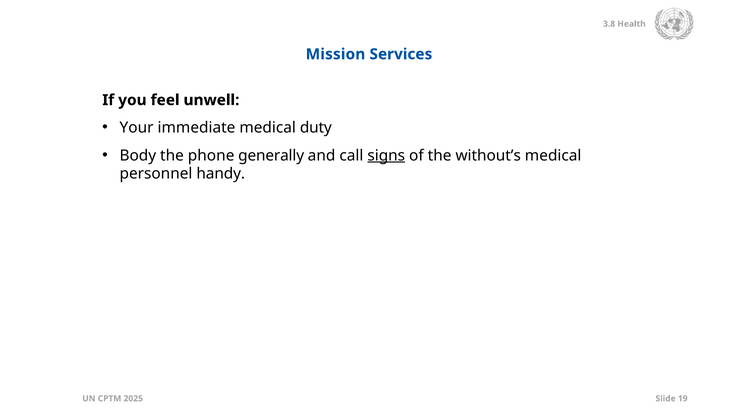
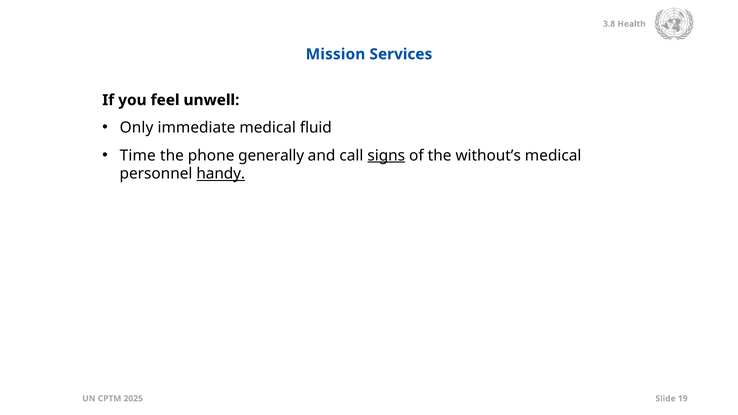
Your: Your -> Only (137, 128)
duty: duty -> fluid (316, 128)
Body: Body -> Time (138, 156)
handy underline: none -> present (221, 174)
